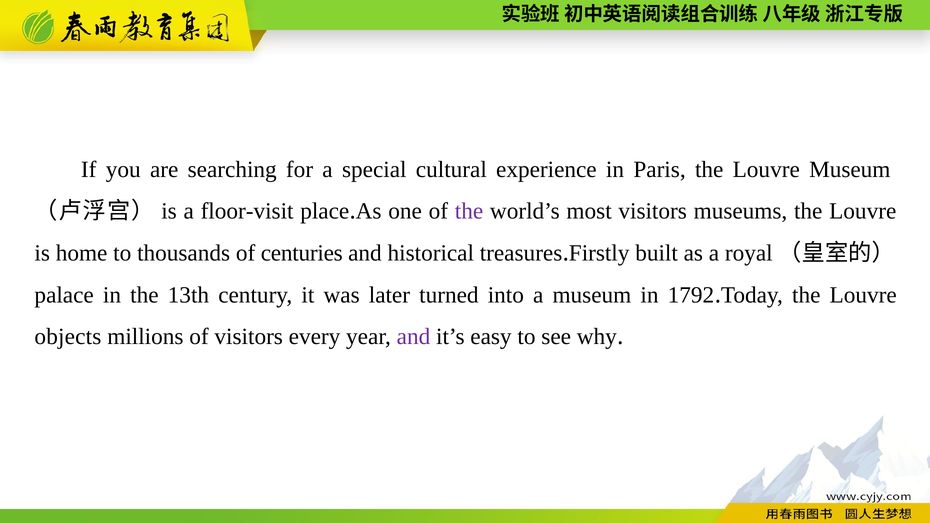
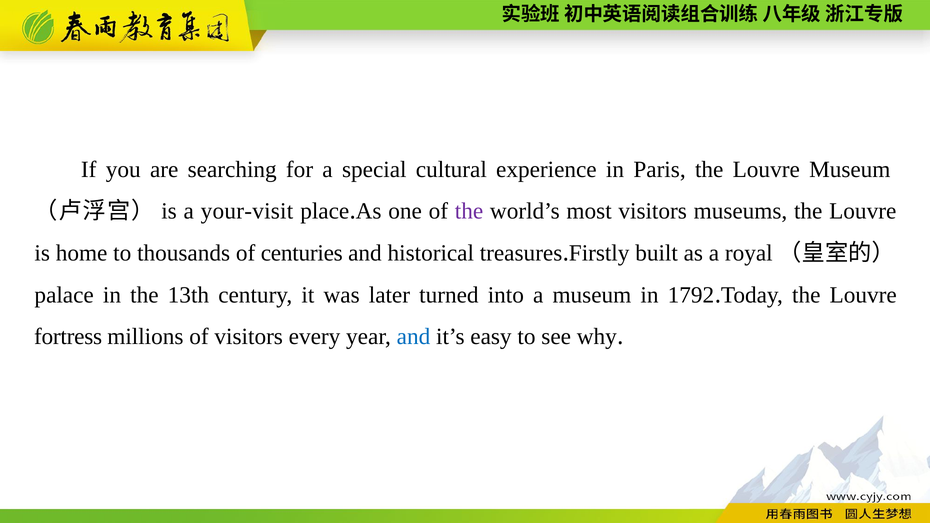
floor-visit: floor-visit -> your-visit (247, 211)
objects: objects -> fortress (68, 337)
and colour: purple -> blue (414, 337)
